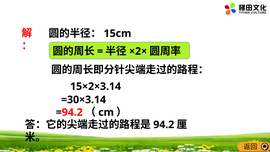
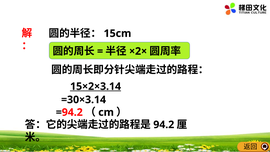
15×2×3.14 underline: none -> present (96, 86)
